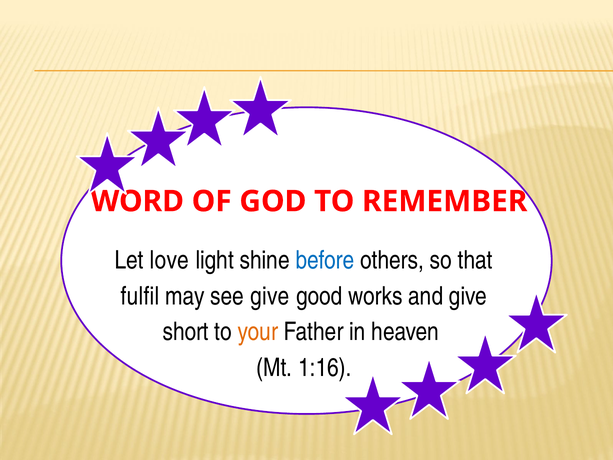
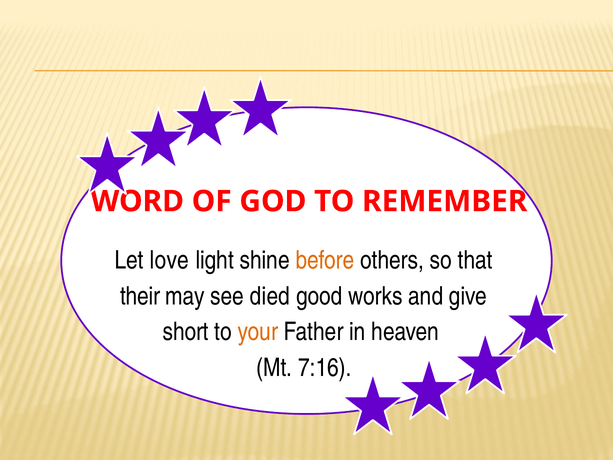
before colour: blue -> orange (325, 260)
fulfil: fulfil -> their (140, 296)
see give: give -> died (270, 296)
1:16: 1:16 -> 7:16 (325, 368)
